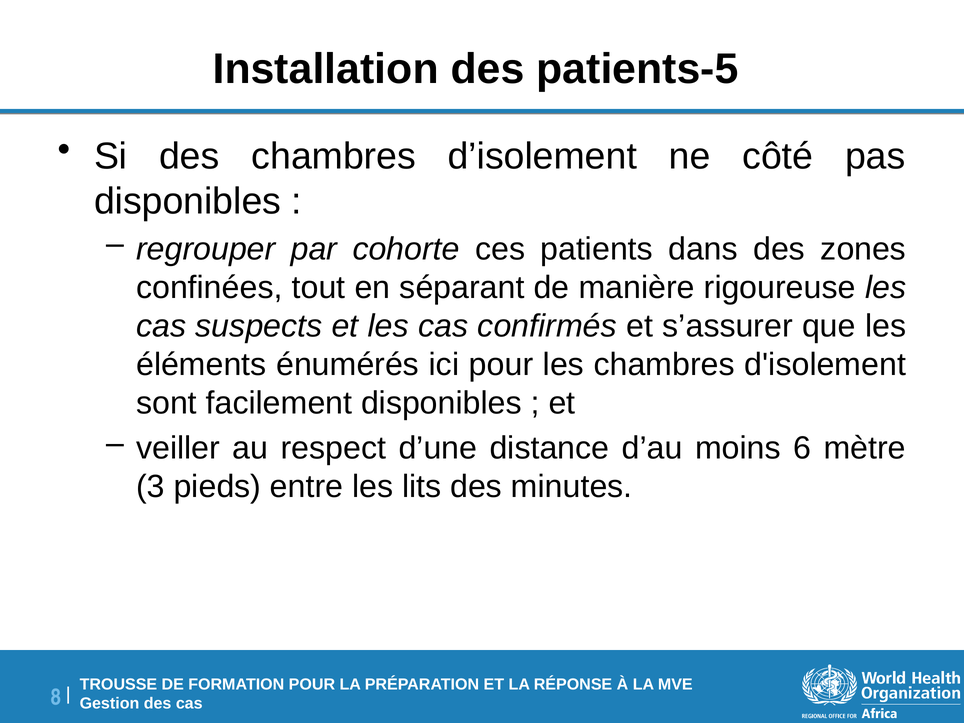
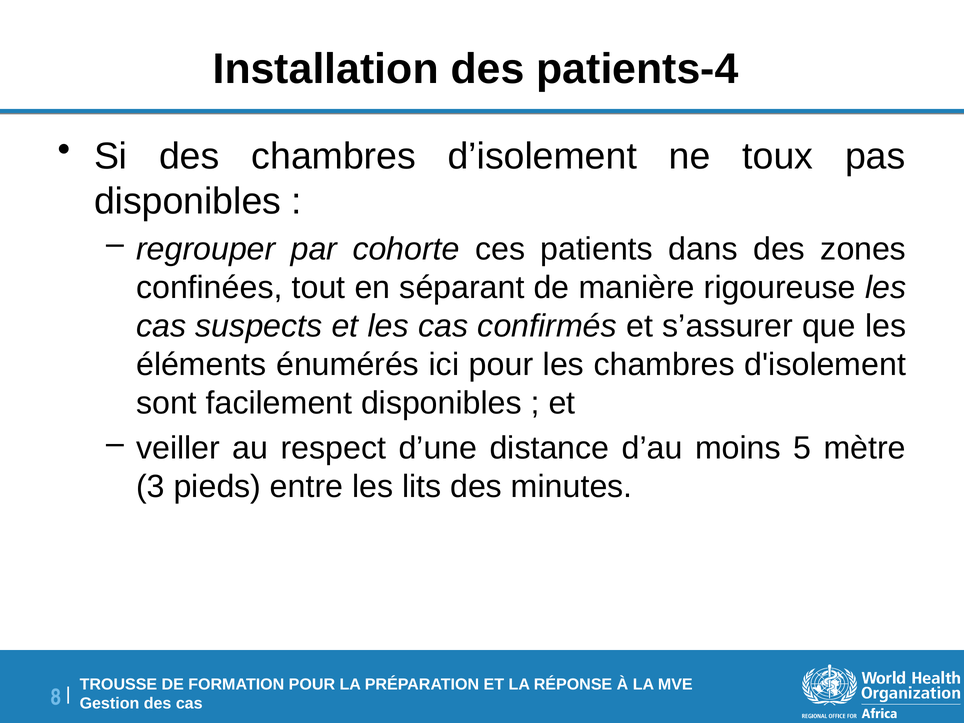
patients-5: patients-5 -> patients-4 (637, 69)
côté: côté -> toux (778, 156)
6: 6 -> 5 (802, 448)
